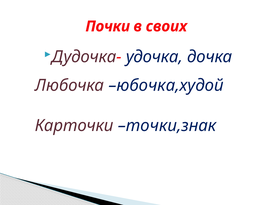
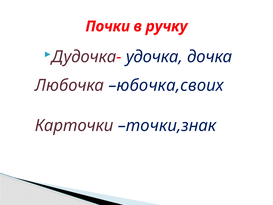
своих: своих -> ручку (167, 26)
юбочка,худой: юбочка,худой -> юбочка,своих (166, 85)
